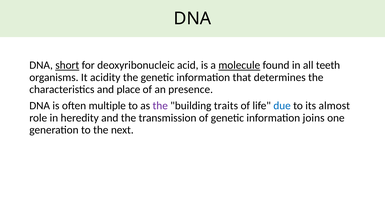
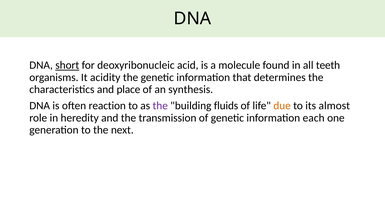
molecule underline: present -> none (239, 65)
presence: presence -> synthesis (191, 89)
multiple: multiple -> reaction (107, 105)
traits: traits -> fluids (226, 105)
due colour: blue -> orange (282, 105)
joins: joins -> each (314, 118)
